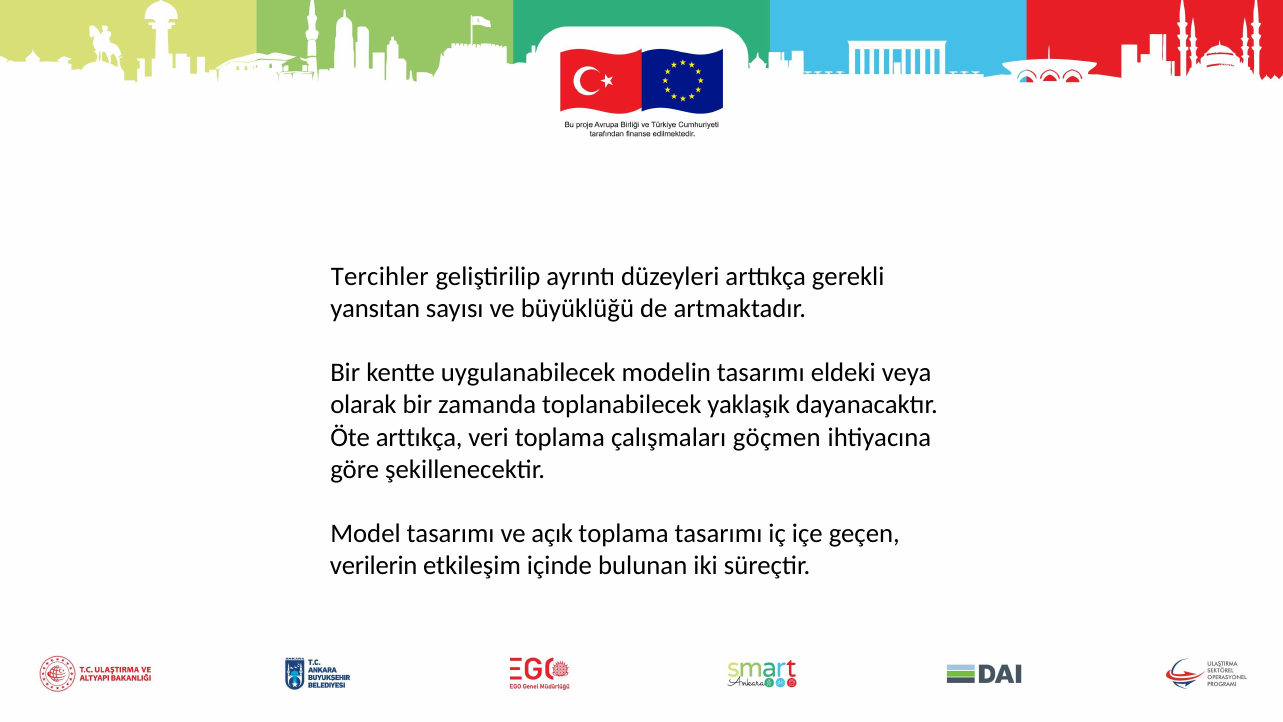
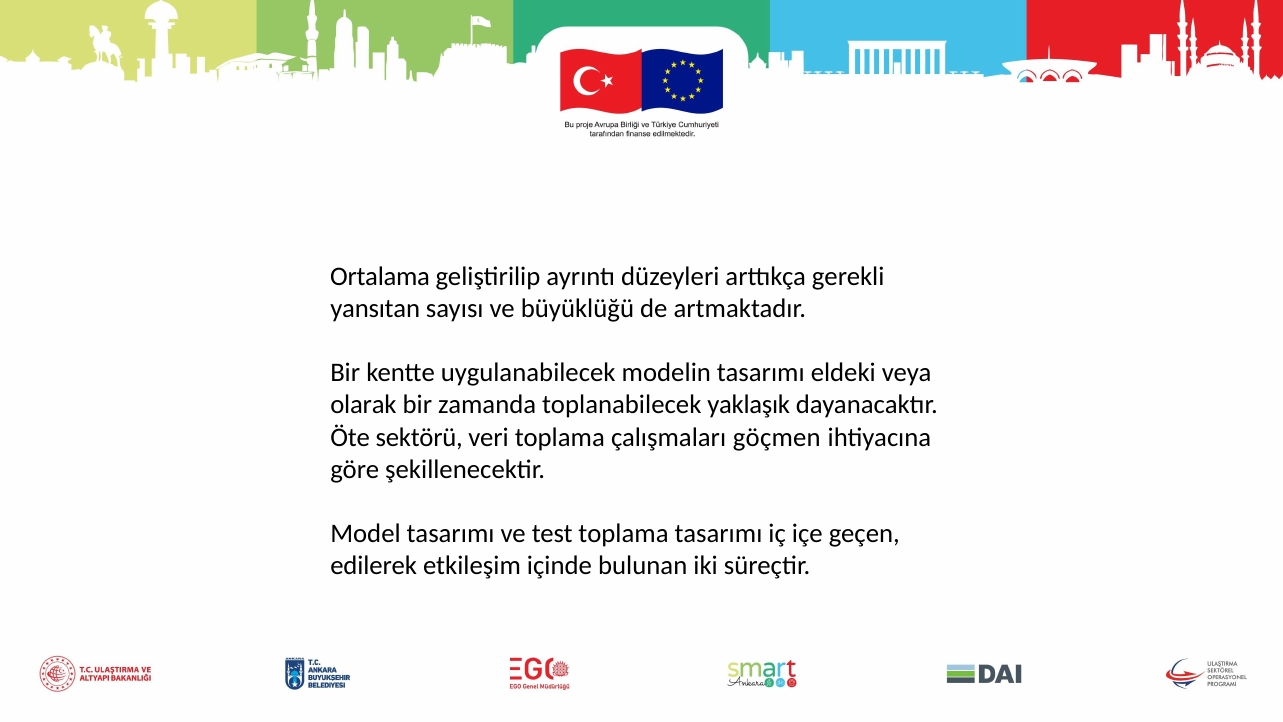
Tercihler: Tercihler -> Ortalama (380, 277)
Öte arttıkça: arttıkça -> sektörü (419, 437)
açık: açık -> test (552, 533)
verilerin: verilerin -> edilerek (374, 565)
